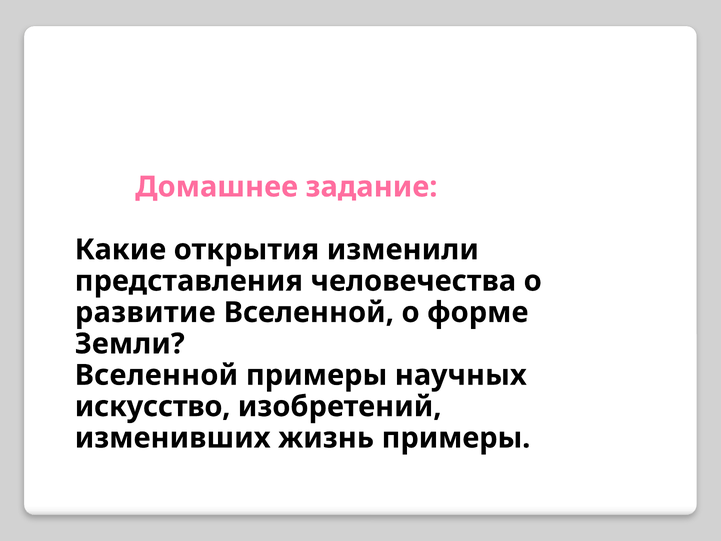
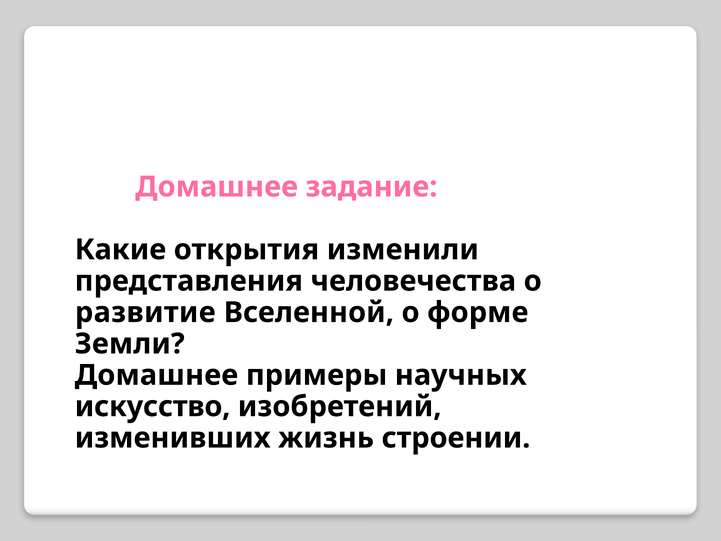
Вселенной: Вселенной -> Домашнее (156, 375)
жизнь примеры: примеры -> строении (456, 438)
